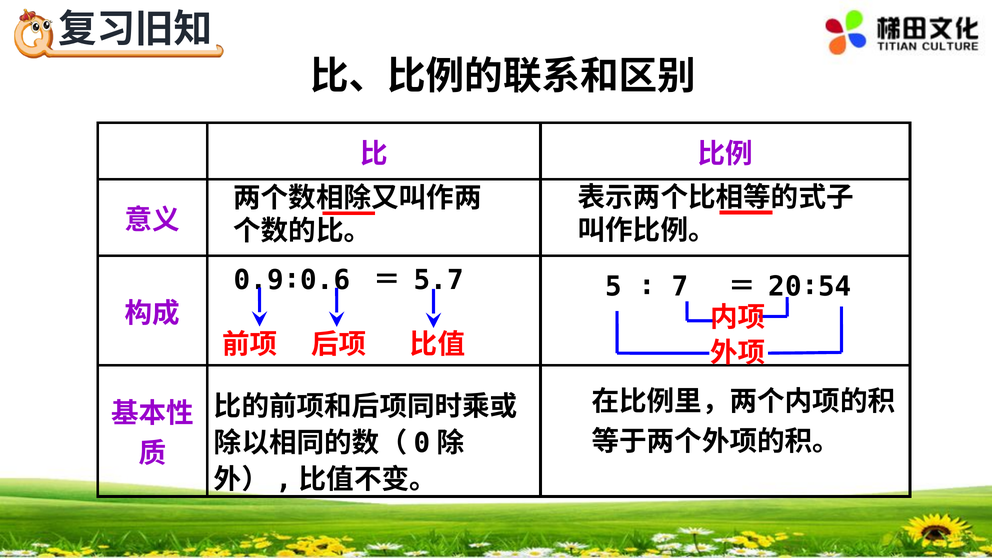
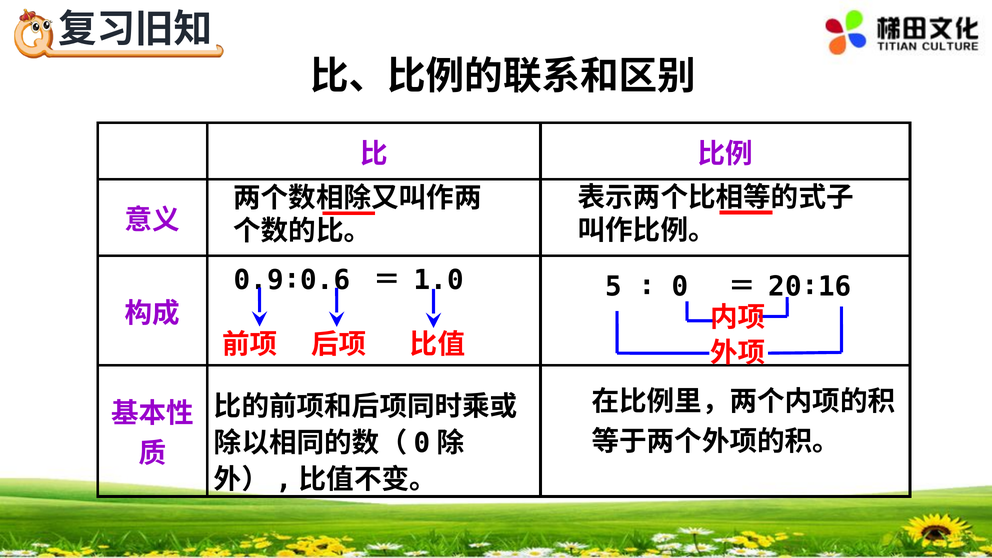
5.7: 5.7 -> 1.0 (439, 280)
7: 7 -> 0 (680, 287)
20∶54: 20∶54 -> 20∶16 (810, 287)
